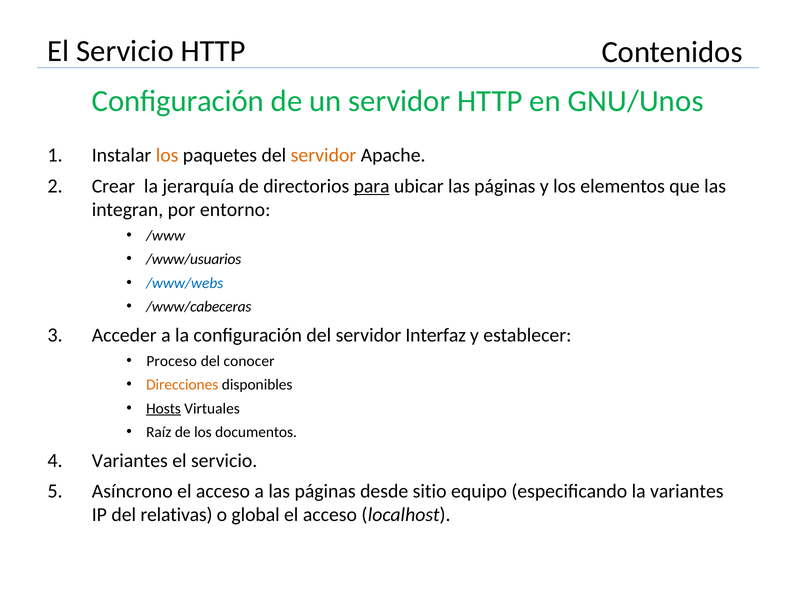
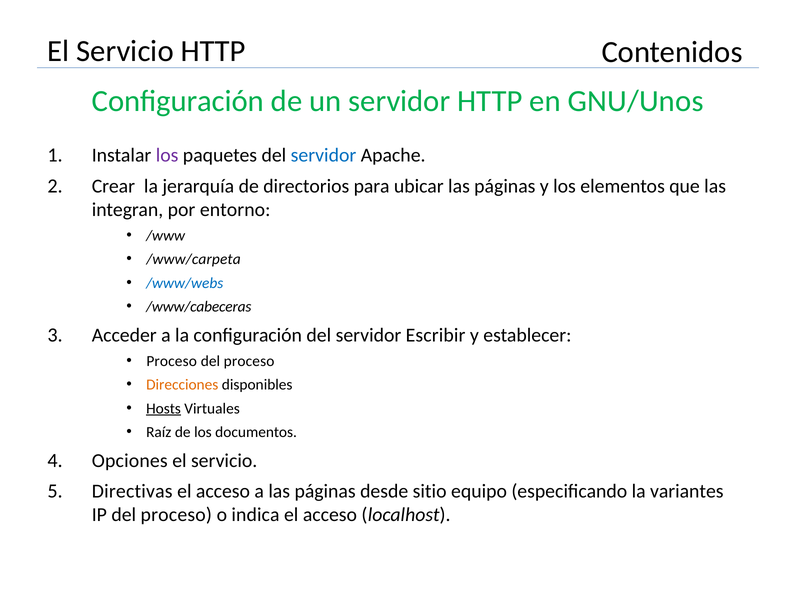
los colour: orange -> purple (167, 155)
servidor colour: orange -> blue (324, 155)
para underline: present -> none (372, 186)
/www/usuarios: /www/usuarios -> /www/carpeta (194, 260)
Interfaz: Interfaz -> Escribir (436, 335)
conocer: conocer -> proceso (249, 361)
Variantes: Variantes -> Opciones (130, 461)
Asíncrono: Asíncrono -> Directivas (132, 492)
IP del relativas: relativas -> proceso (176, 515)
global: global -> indica (256, 515)
